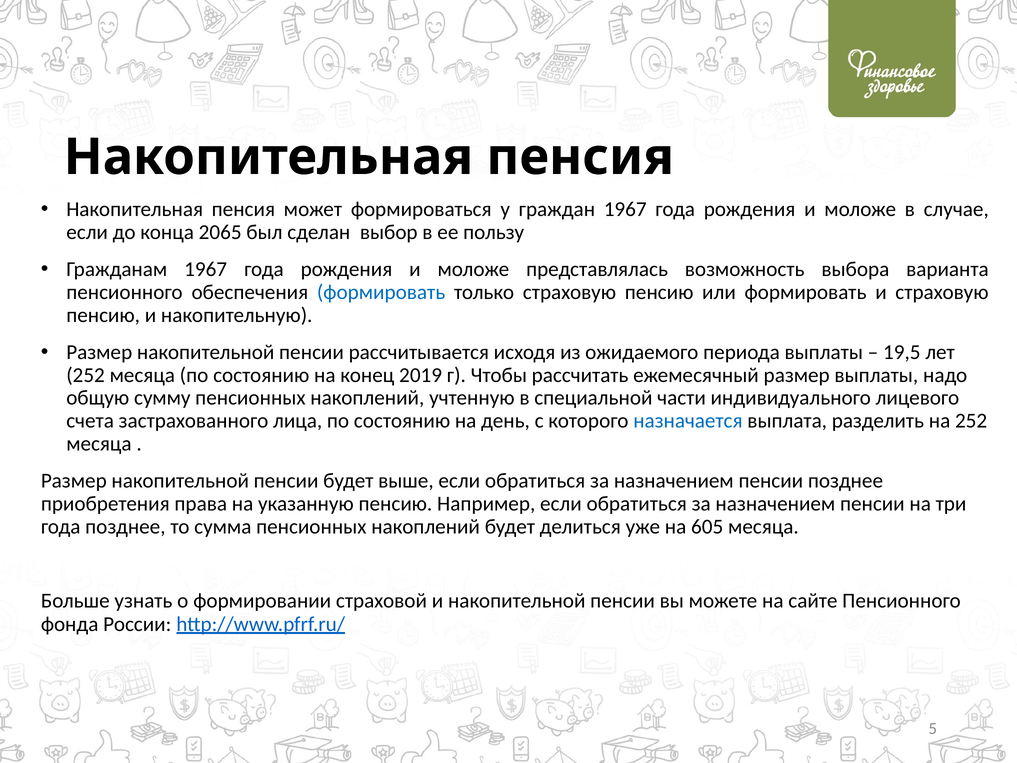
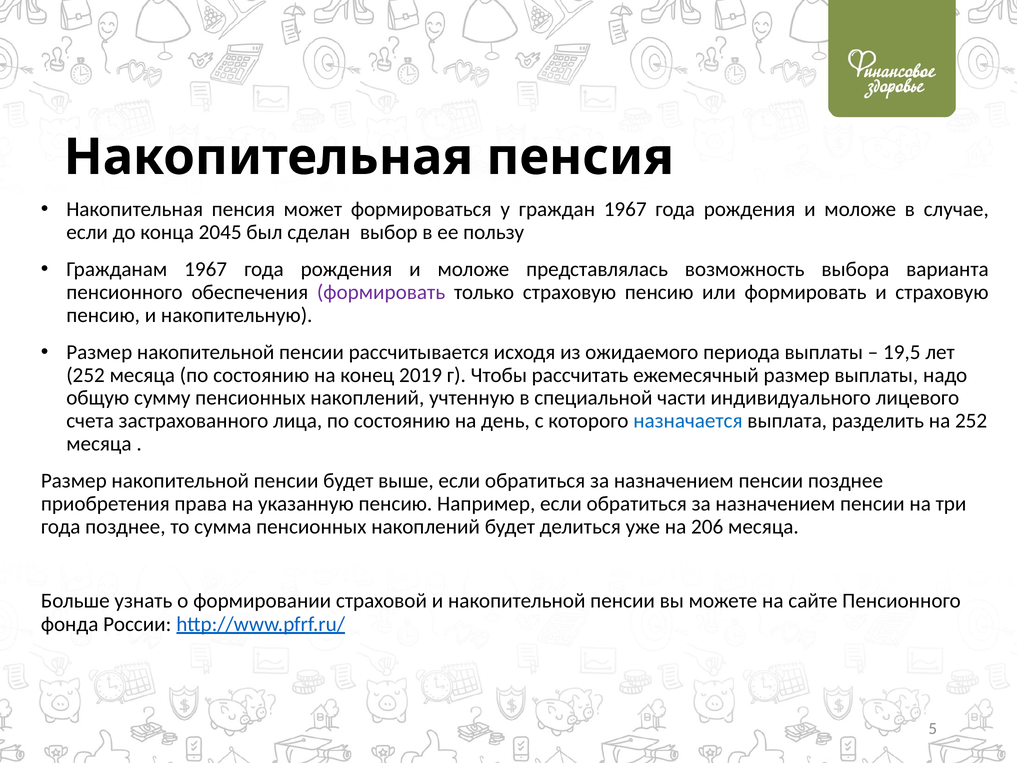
2065: 2065 -> 2045 (220, 232)
формировать colour: blue -> purple (381, 292)
605: 605 -> 206 (707, 526)
